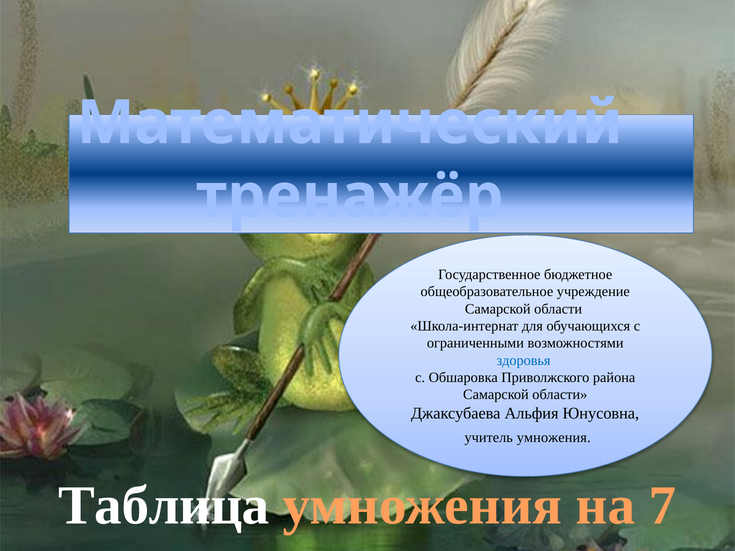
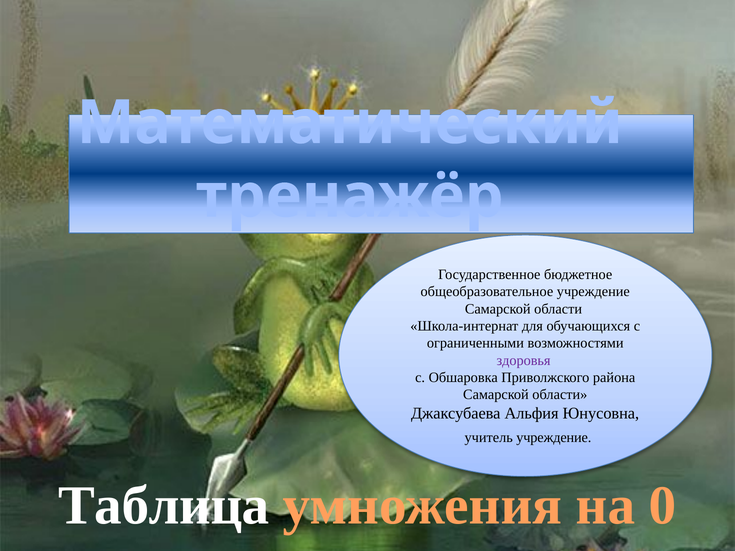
здоровья colour: blue -> purple (524, 360)
учитель умножения: умножения -> учреждение (554, 438)
7: 7 -> 0 (663, 506)
